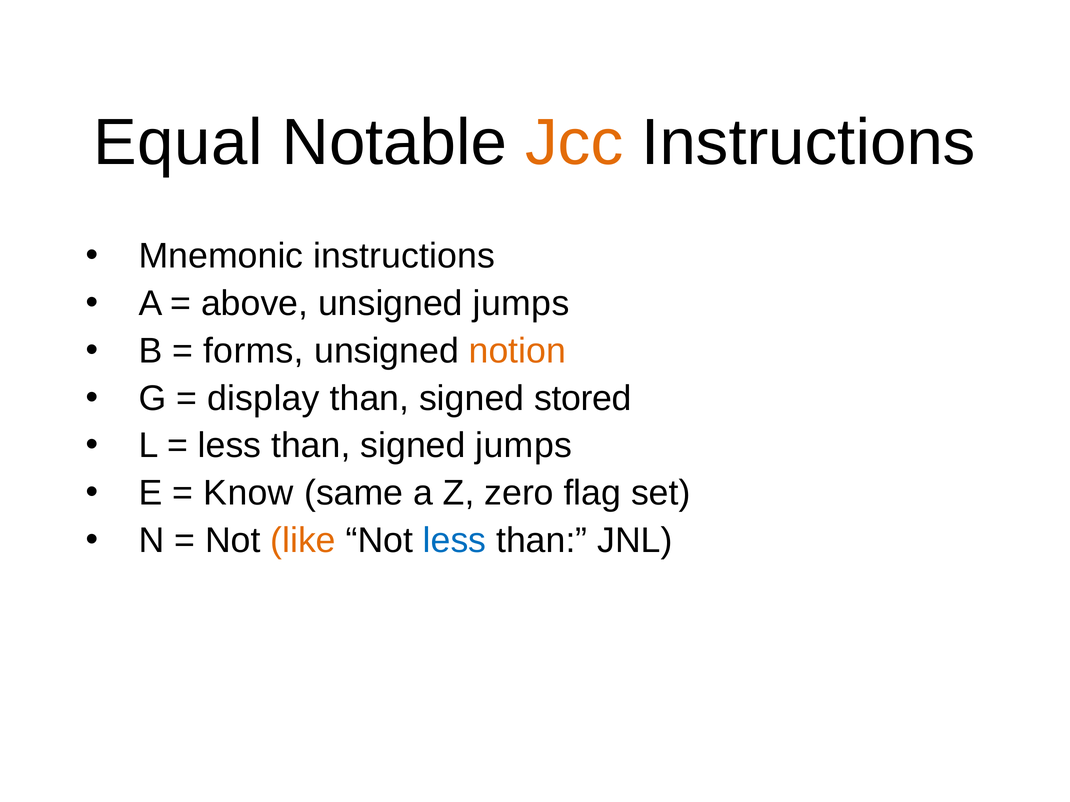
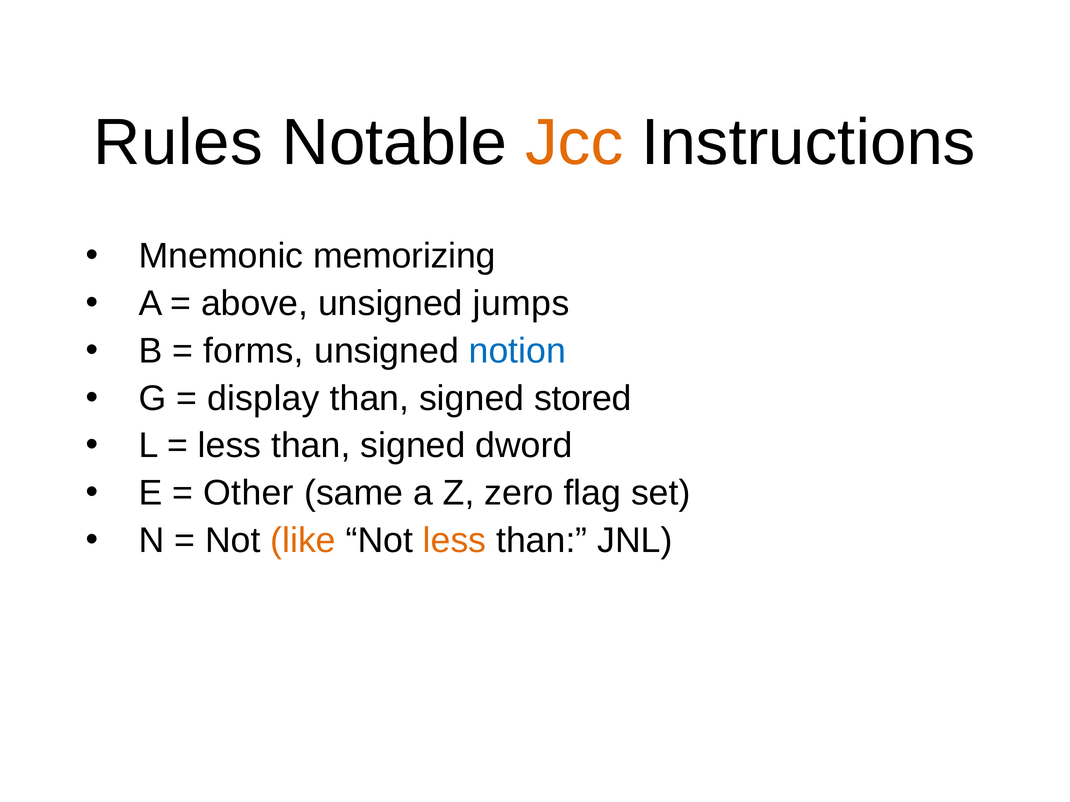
Equal: Equal -> Rules (178, 143)
Mnemonic instructions: instructions -> memorizing (404, 256)
notion colour: orange -> blue (517, 351)
signed jumps: jumps -> dword (524, 446)
Know: Know -> Other (249, 493)
less colour: blue -> orange (455, 541)
